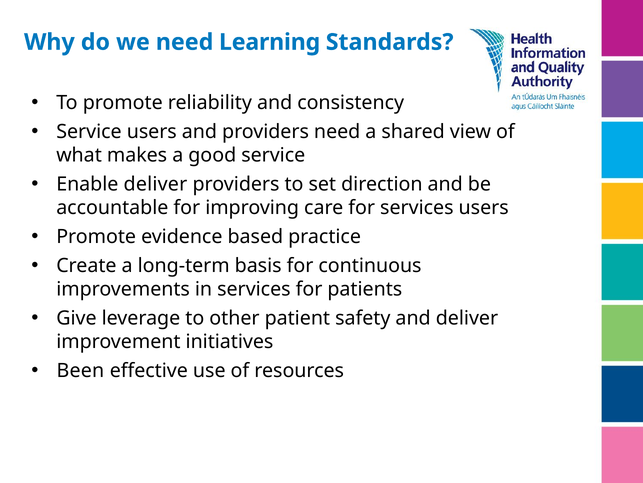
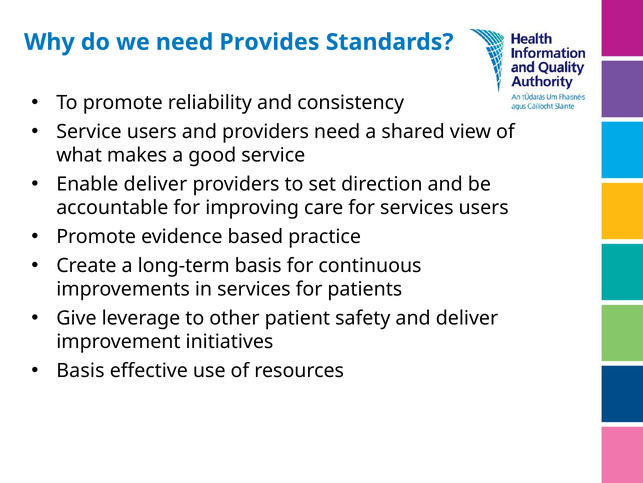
Learning: Learning -> Provides (269, 42)
Been: Been -> Basis (80, 370)
